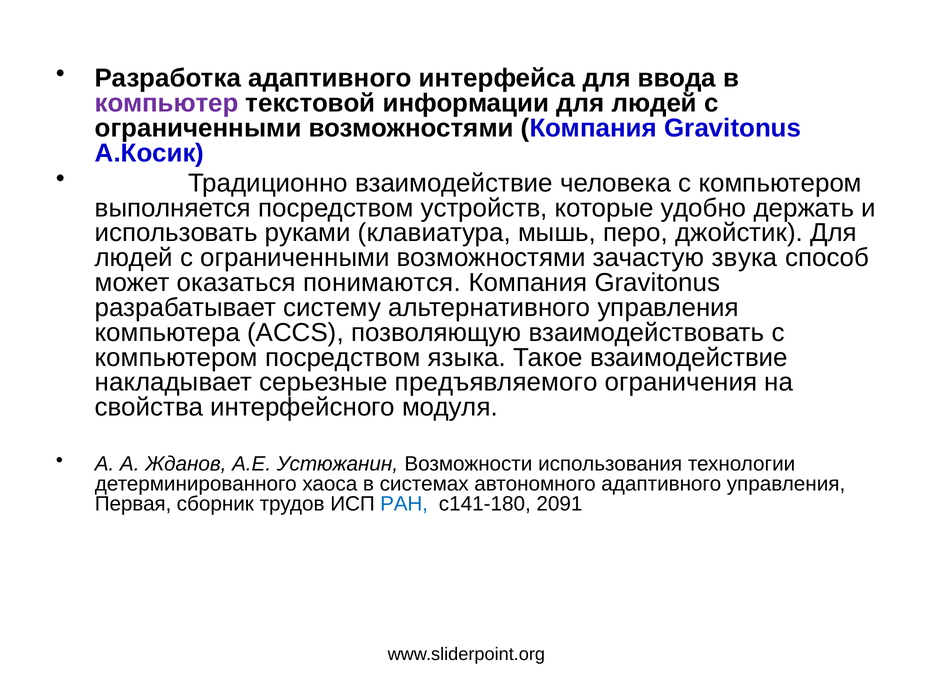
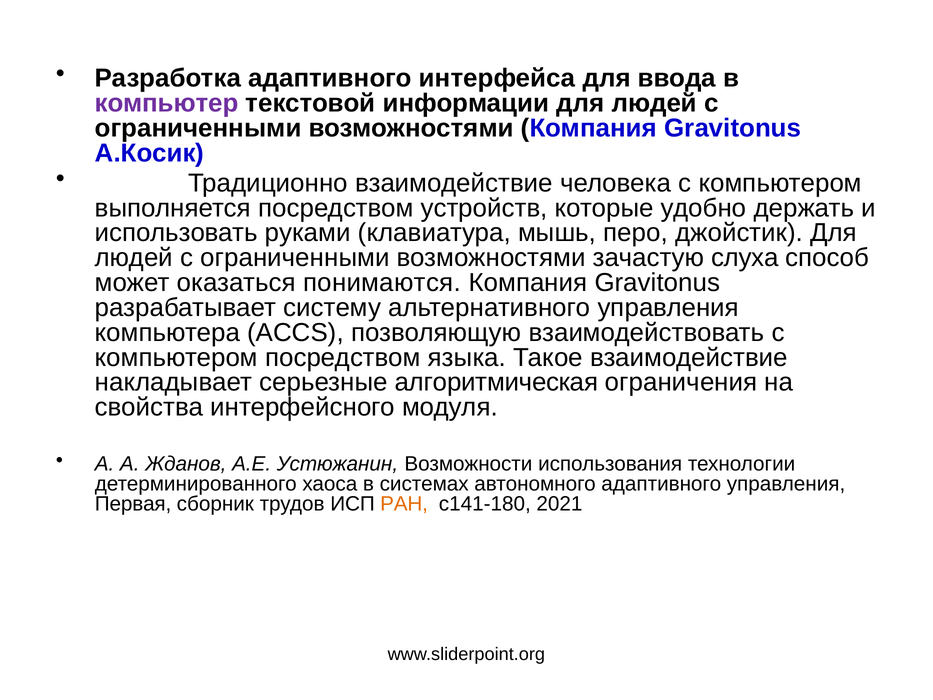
звука: звука -> слуха (745, 258)
предъявляемого: предъявляемого -> алгоритмическая (496, 382)
РАН colour: blue -> orange (404, 504)
2091: 2091 -> 2021 (559, 504)
